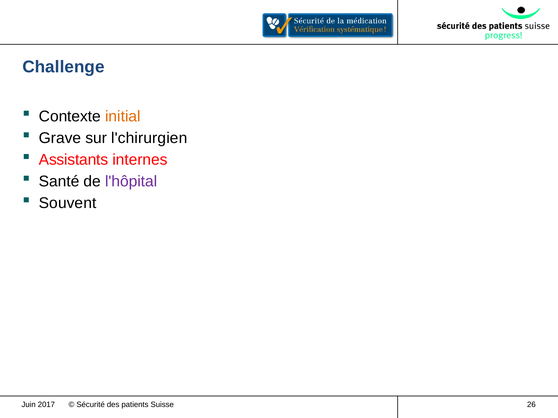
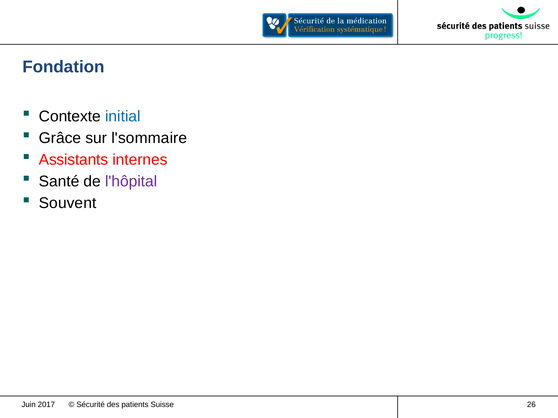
Challenge: Challenge -> Fondation (64, 67)
initial colour: orange -> blue (123, 116)
Grave: Grave -> Grâce (60, 138)
l'chirurgien: l'chirurgien -> l'sommaire (149, 138)
